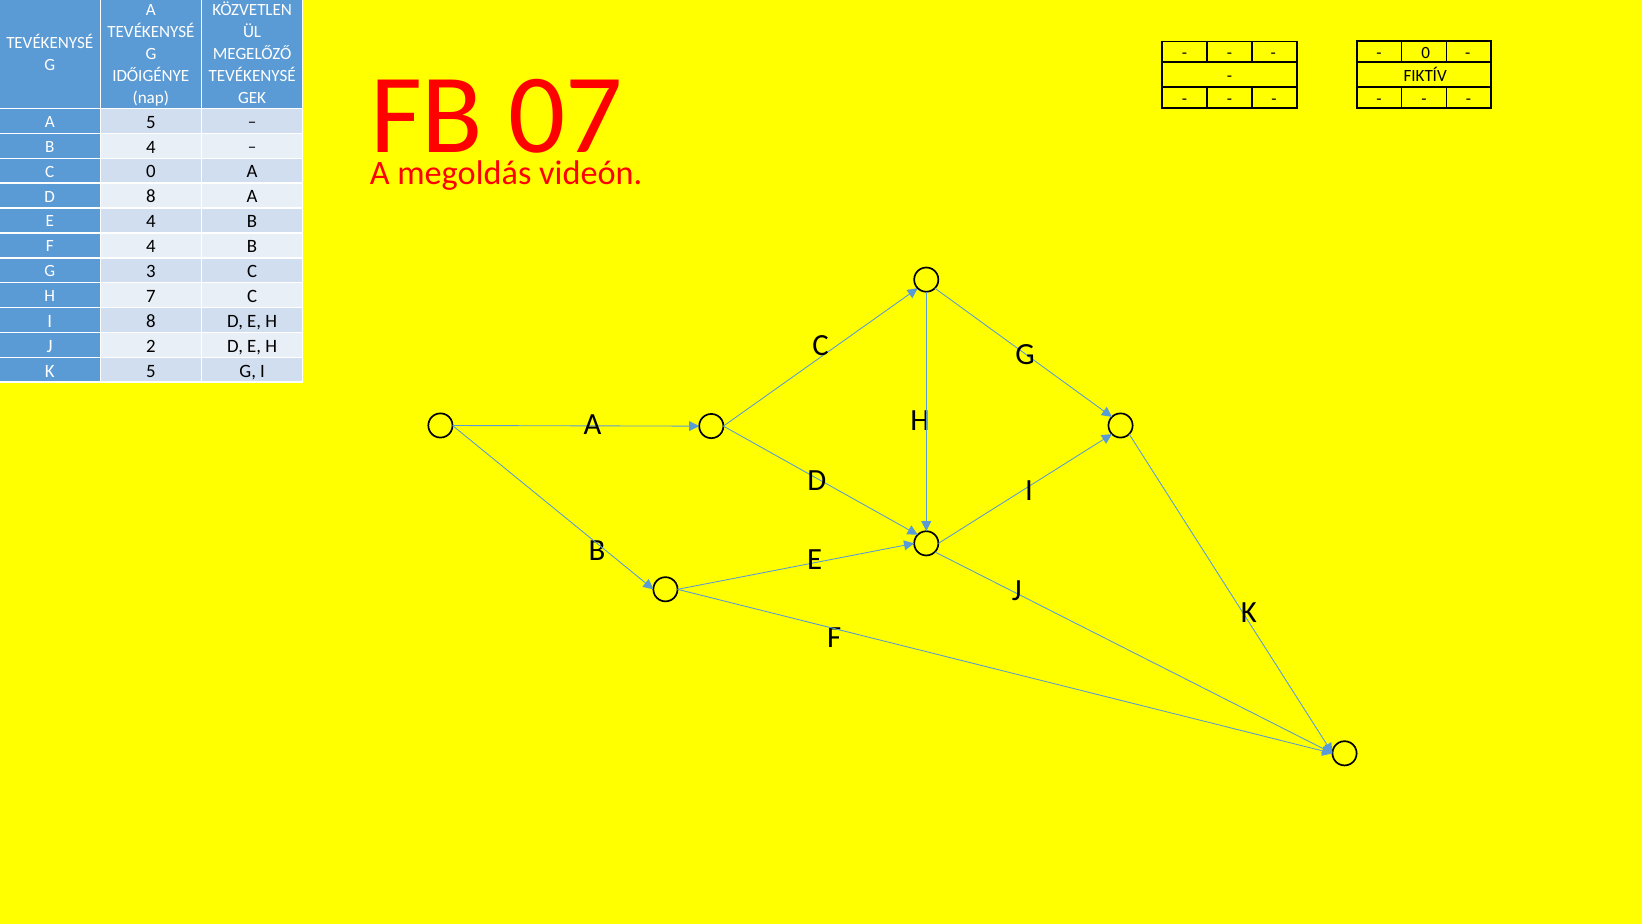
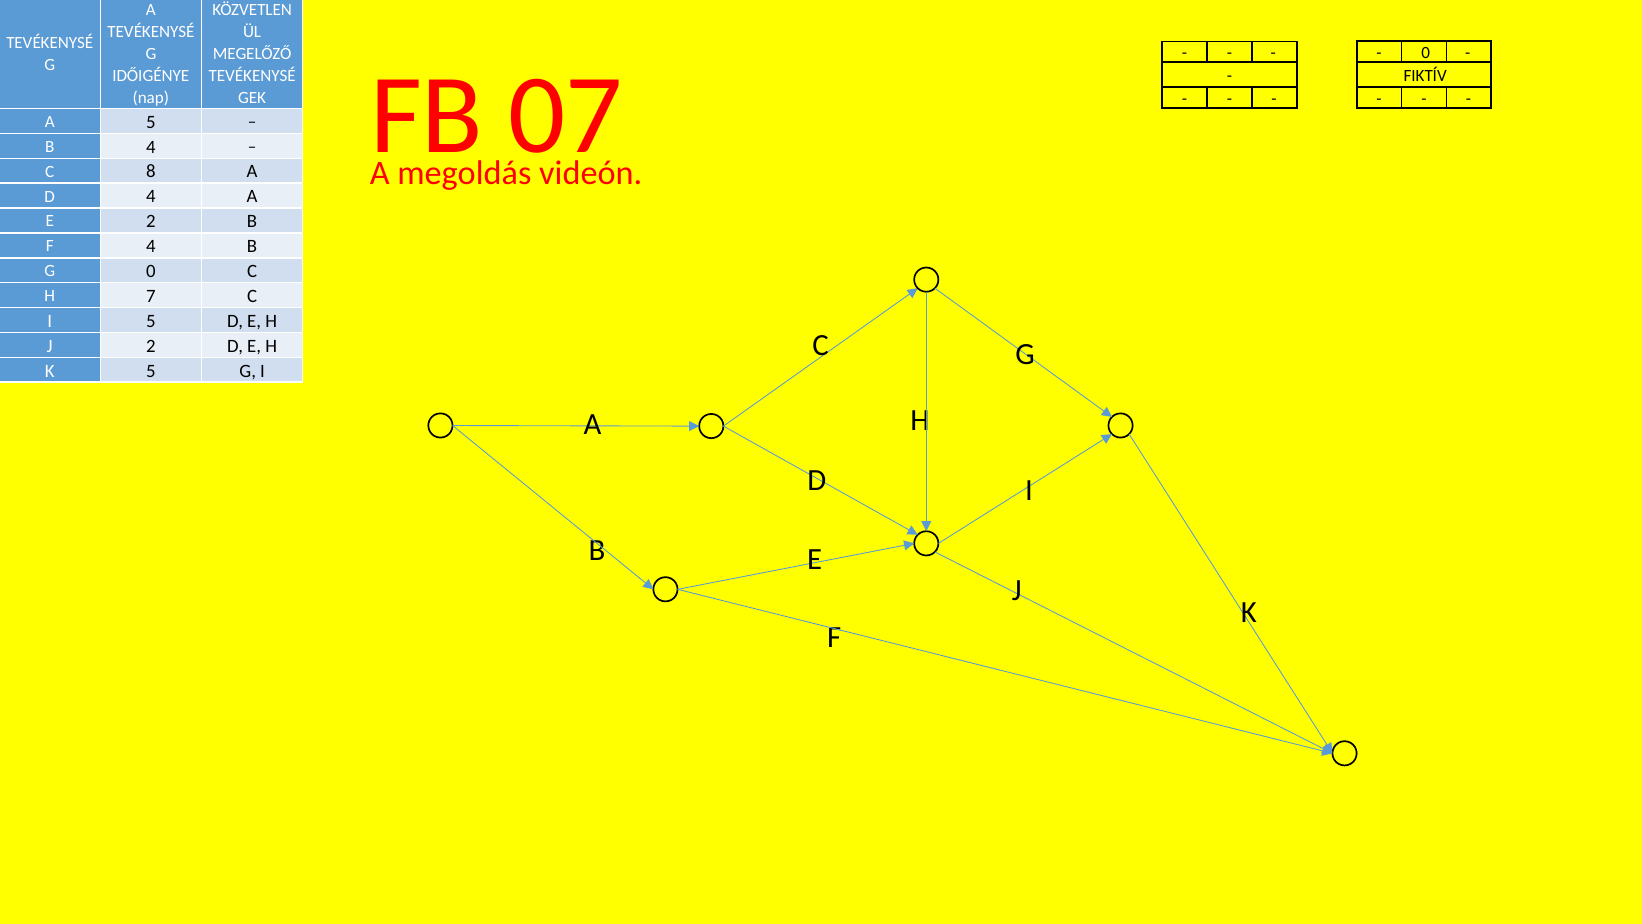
C 0: 0 -> 8 (151, 172)
D 8: 8 -> 4 (151, 197)
E 4: 4 -> 2 (151, 221)
G 3: 3 -> 0 (151, 271)
I 8: 8 -> 5 (151, 321)
